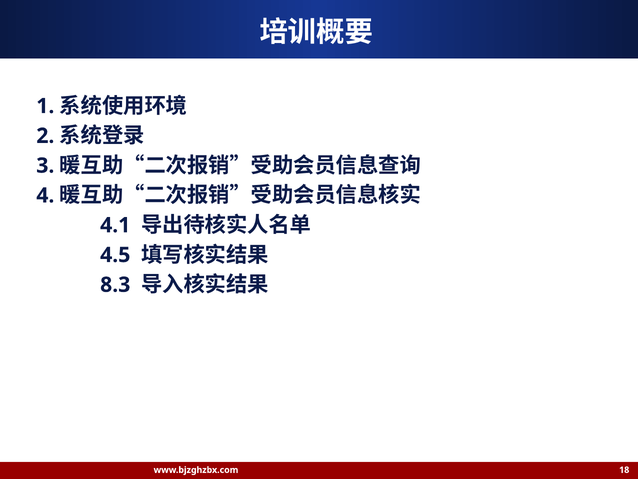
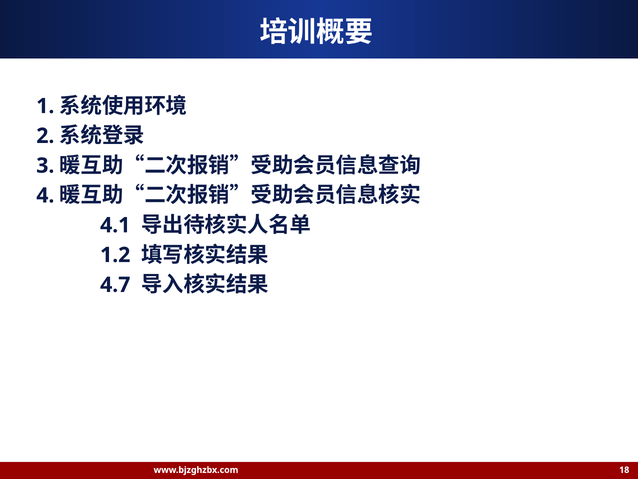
4.5: 4.5 -> 1.2 (115, 255)
8.3: 8.3 -> 4.7 (115, 285)
